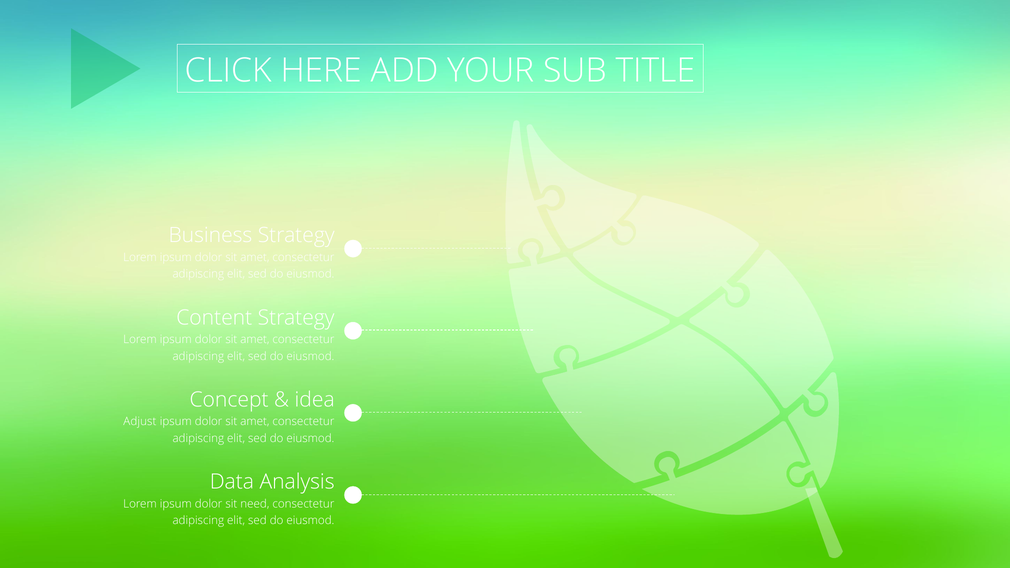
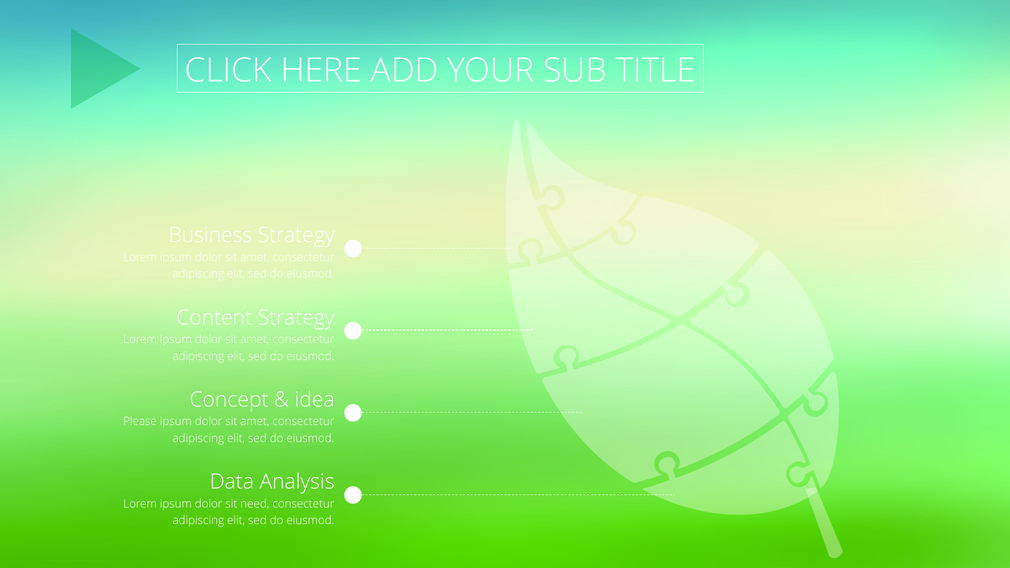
Adjust: Adjust -> Please (140, 422)
